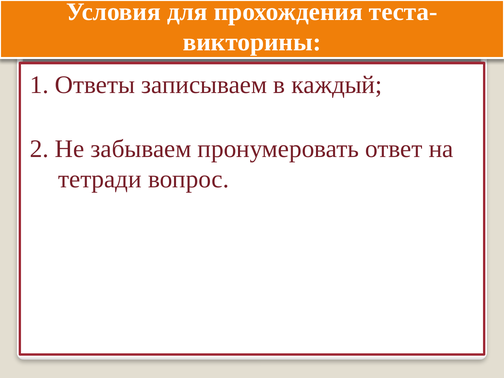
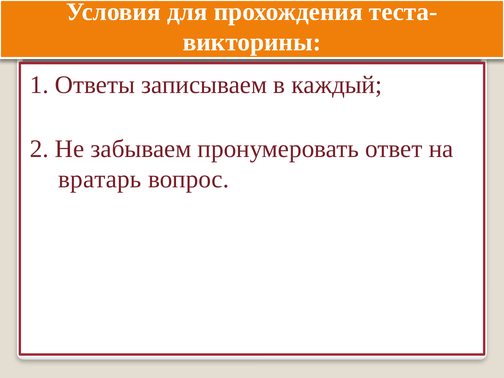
тетради: тетради -> вратарь (100, 179)
